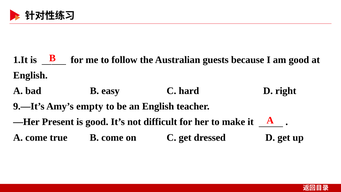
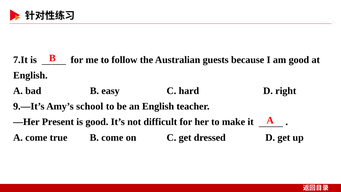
1.It: 1.It -> 7.It (20, 60)
empty: empty -> school (90, 106)
